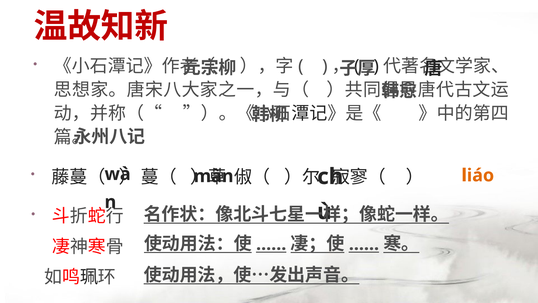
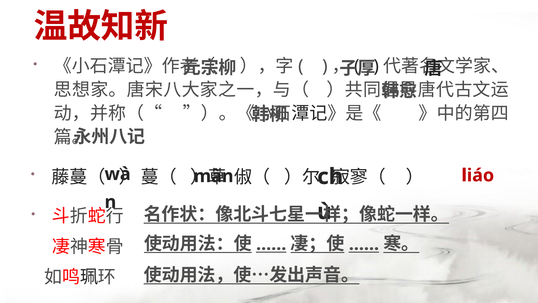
liáo colour: orange -> red (478, 175)
